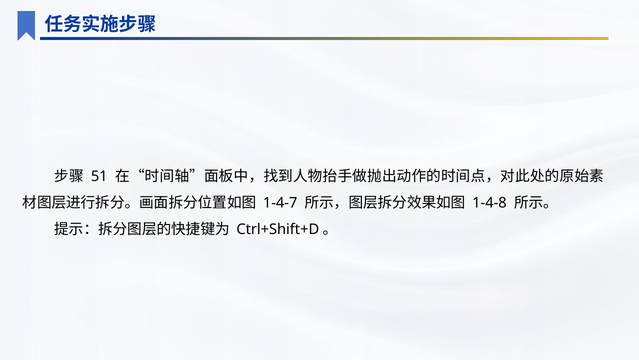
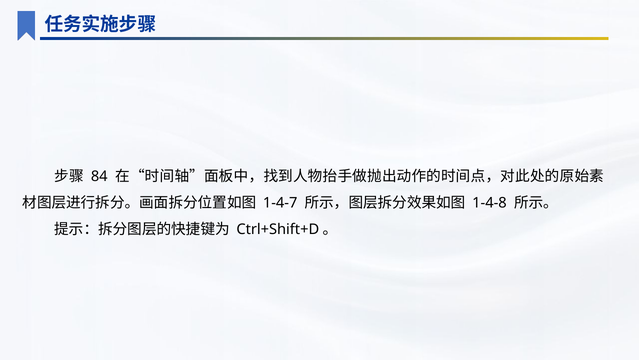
51: 51 -> 84 (99, 176)
